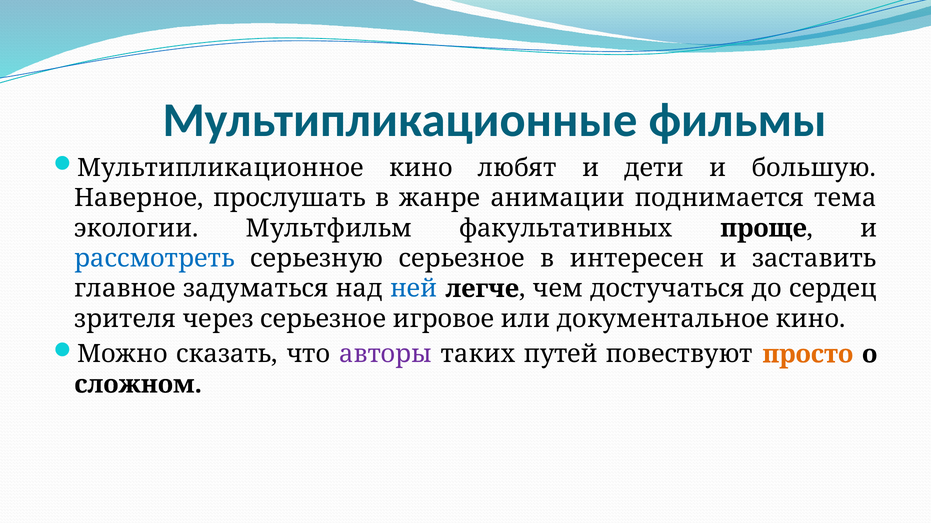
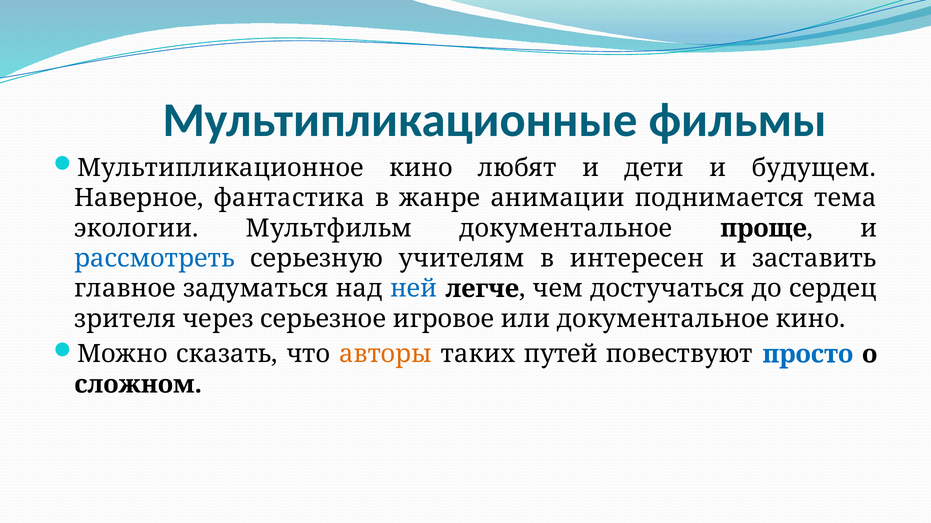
большую: большую -> будущем (814, 168)
прослушать: прослушать -> фантастика (289, 198)
Мультфильм факультативных: факультативных -> документальное (566, 229)
серьезную серьезное: серьезное -> учителям (462, 259)
авторы colour: purple -> orange (386, 355)
просто colour: orange -> blue (808, 355)
